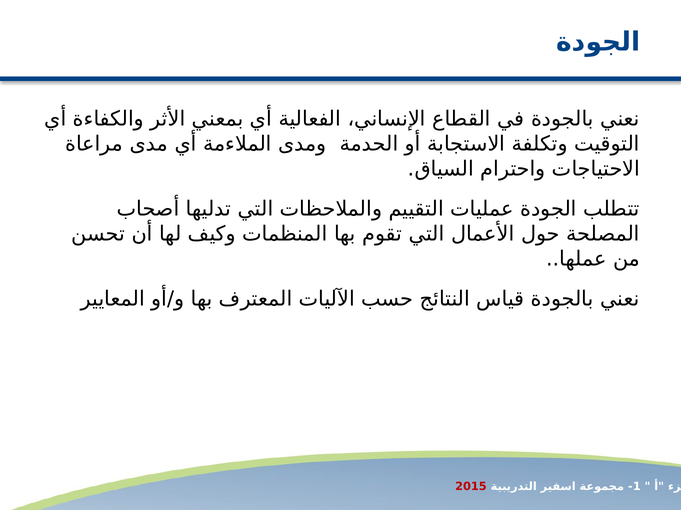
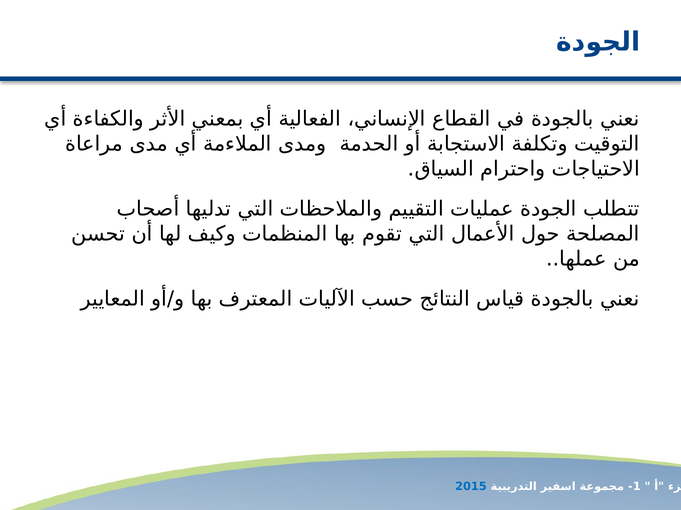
2015 colour: red -> blue (471, 487)
